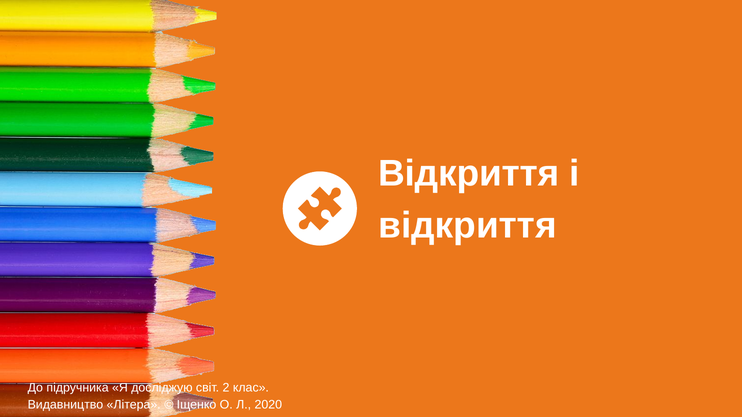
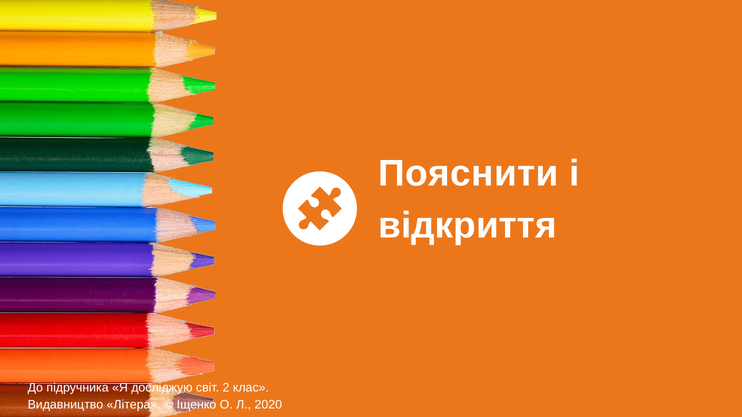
Відкриття: Відкриття -> Пояснити (468, 174)
